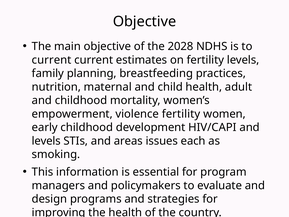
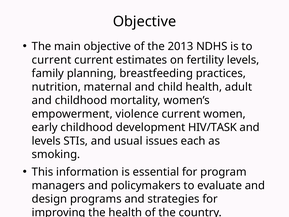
2028: 2028 -> 2013 (181, 46)
violence fertility: fertility -> current (181, 114)
HIV/CAPI: HIV/CAPI -> HIV/TASK (212, 127)
areas: areas -> usual (128, 141)
